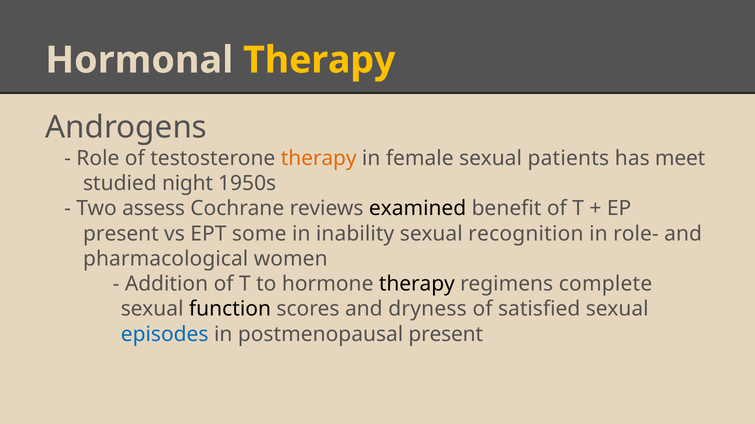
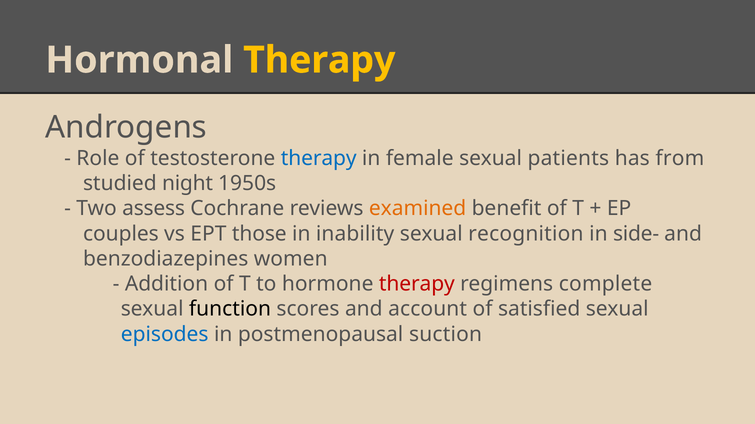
therapy colour: orange -> blue (319, 158)
meet: meet -> from (680, 158)
examined colour: black -> orange (418, 209)
present: present -> couples (121, 234)
some: some -> those (259, 234)
role-: role- -> side- (636, 234)
pharmacological: pharmacological -> benzodiazepines (166, 259)
therapy colour: black -> red (417, 284)
dryness: dryness -> account (428, 310)
postmenopausal present: present -> suction (446, 335)
